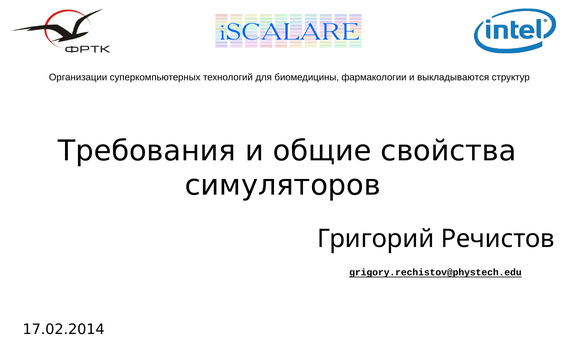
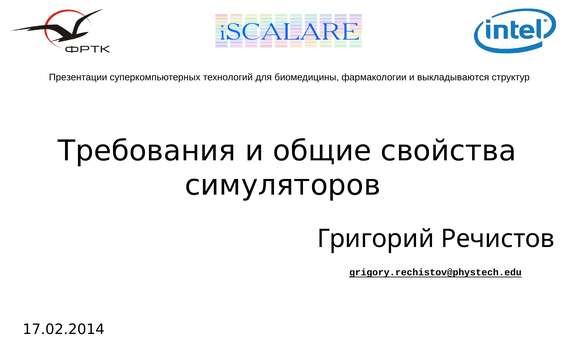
Организации: Организации -> Презентации (78, 78)
